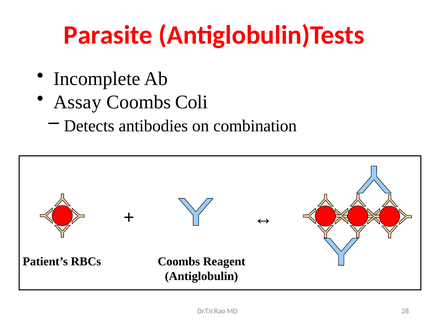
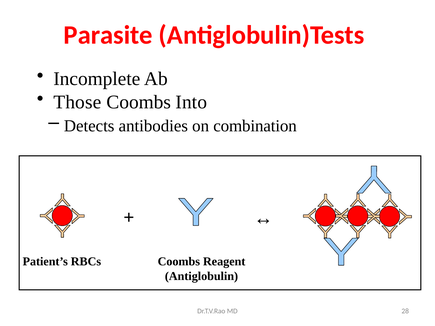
Assay: Assay -> Those (77, 102)
Coli: Coli -> Into (191, 102)
